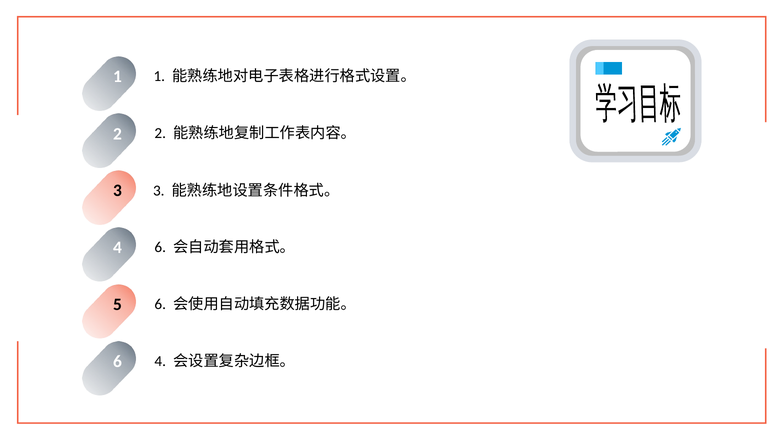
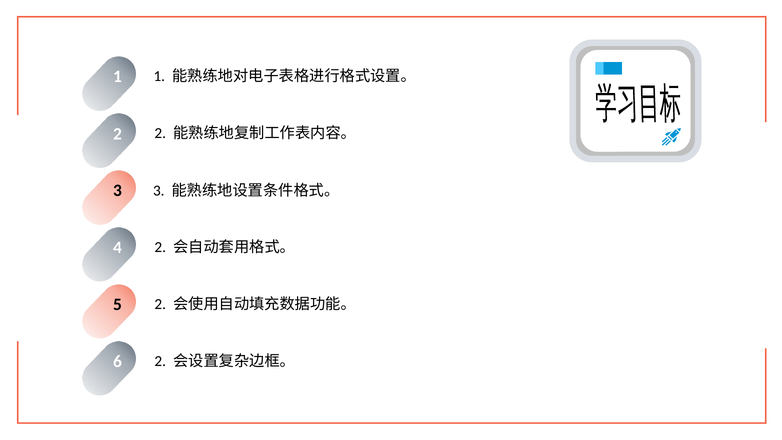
4 6: 6 -> 2 (160, 247)
5 6: 6 -> 2 (160, 304)
6 4: 4 -> 2 (160, 361)
